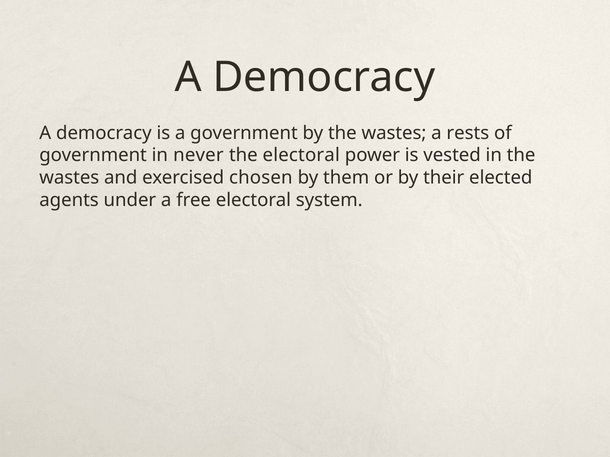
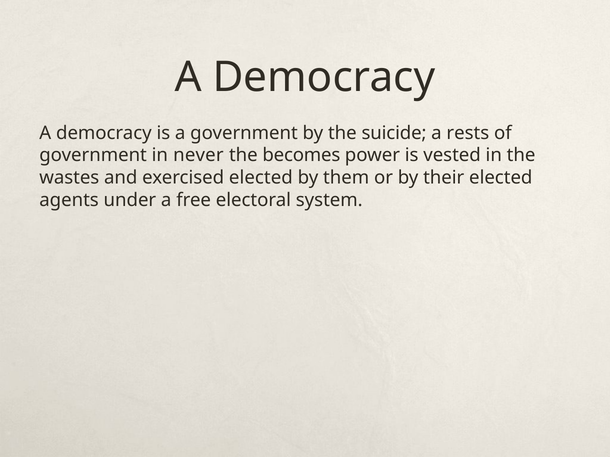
by the wastes: wastes -> suicide (394, 133)
the electoral: electoral -> becomes (301, 155)
exercised chosen: chosen -> elected (261, 178)
